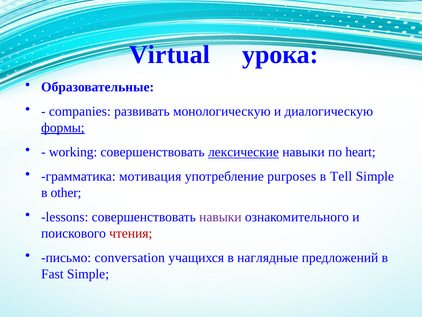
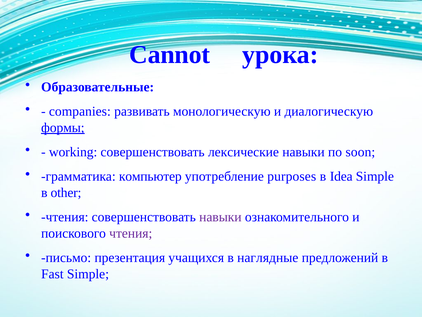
Virtual: Virtual -> Cannot (170, 55)
лексические underline: present -> none (243, 152)
heart: heart -> soon (360, 152)
мотивация: мотивация -> компьютер (150, 176)
Tell: Tell -> Idea (341, 176)
lessons: lessons -> чтения (65, 217)
чтения colour: red -> purple (131, 233)
conversation: conversation -> презентация (130, 257)
